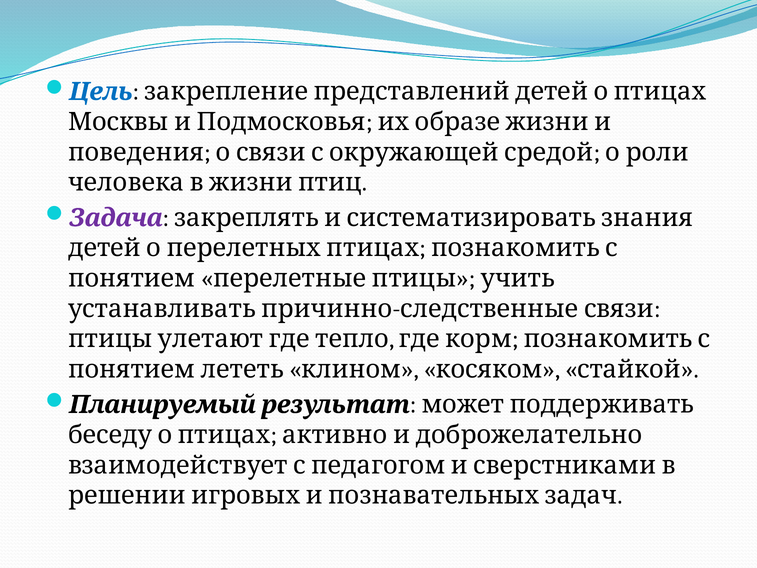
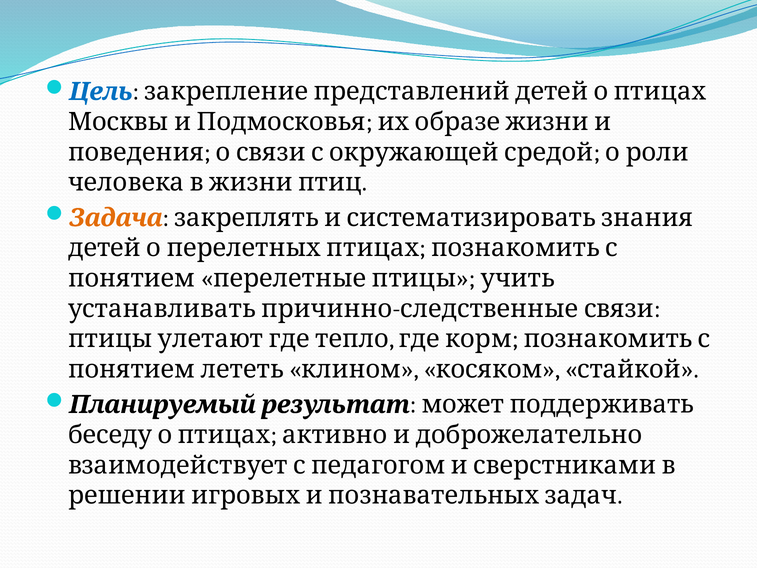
Задача colour: purple -> orange (116, 218)
